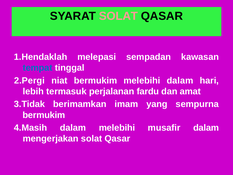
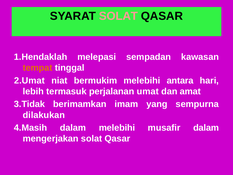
tempat colour: blue -> orange (38, 68)
2.Pergi: 2.Pergi -> 2.Umat (29, 80)
melebihi dalam: dalam -> antara (180, 80)
fardu: fardu -> umat (148, 91)
bermukim: bermukim -> dilakukan (44, 115)
